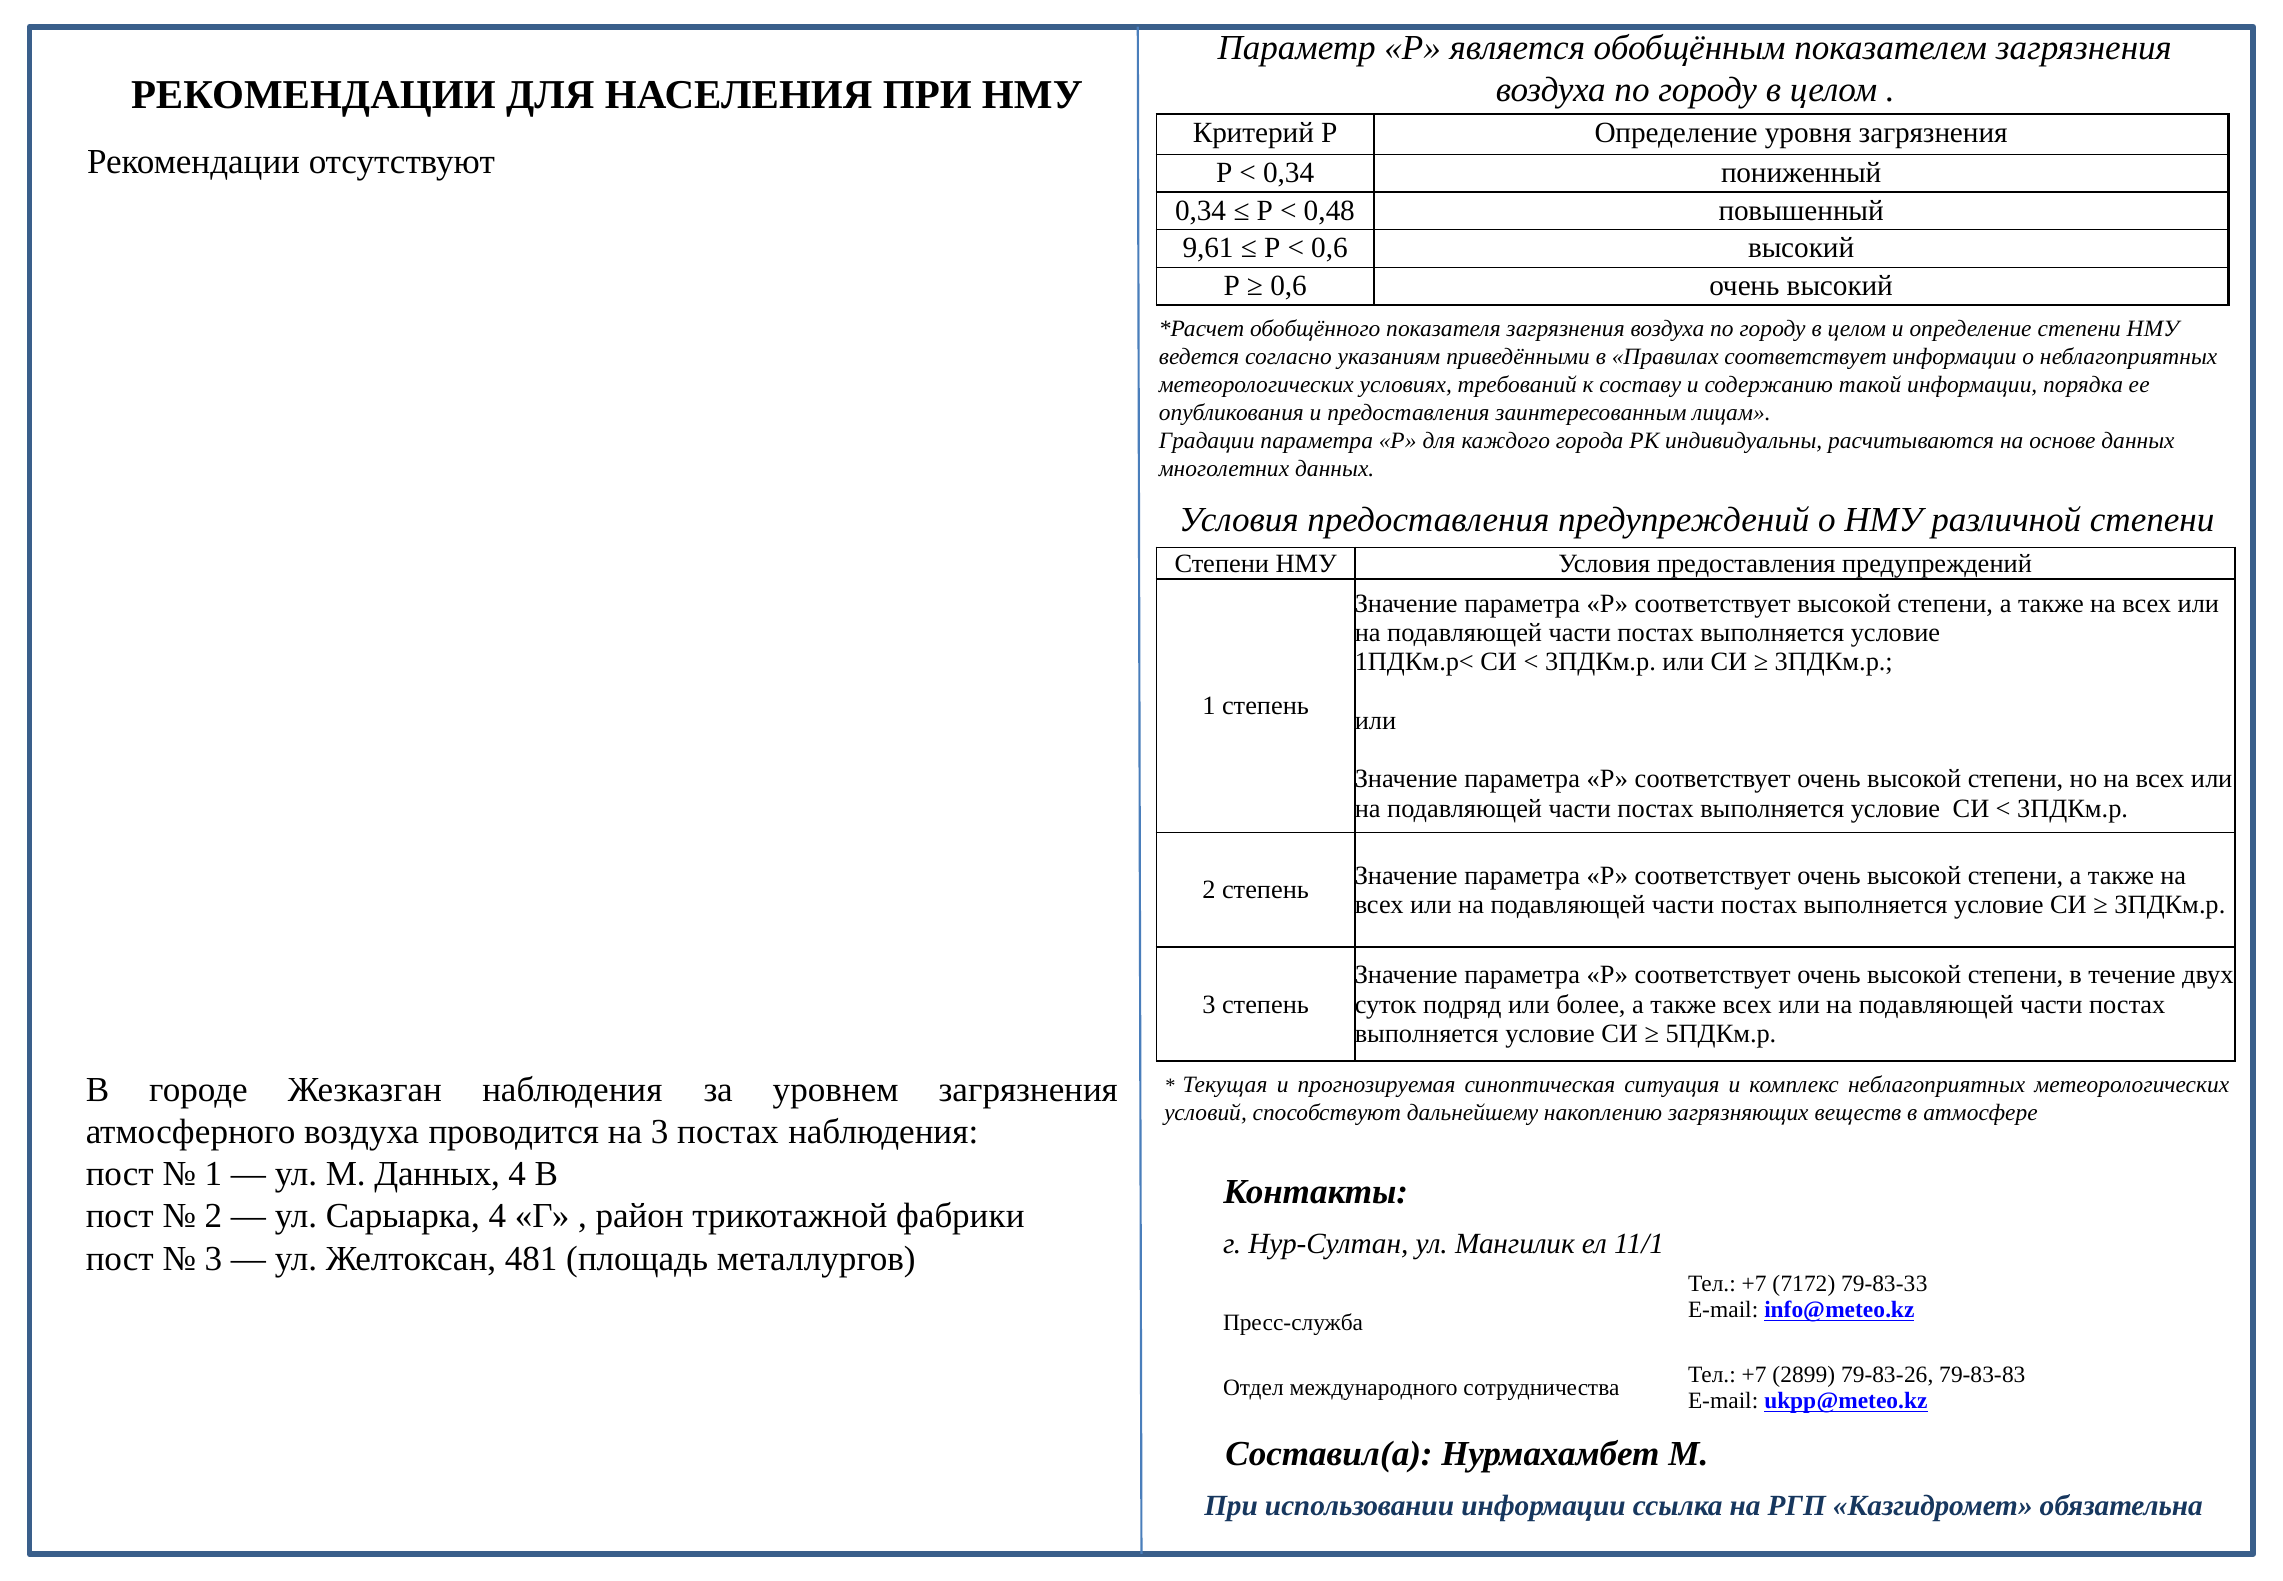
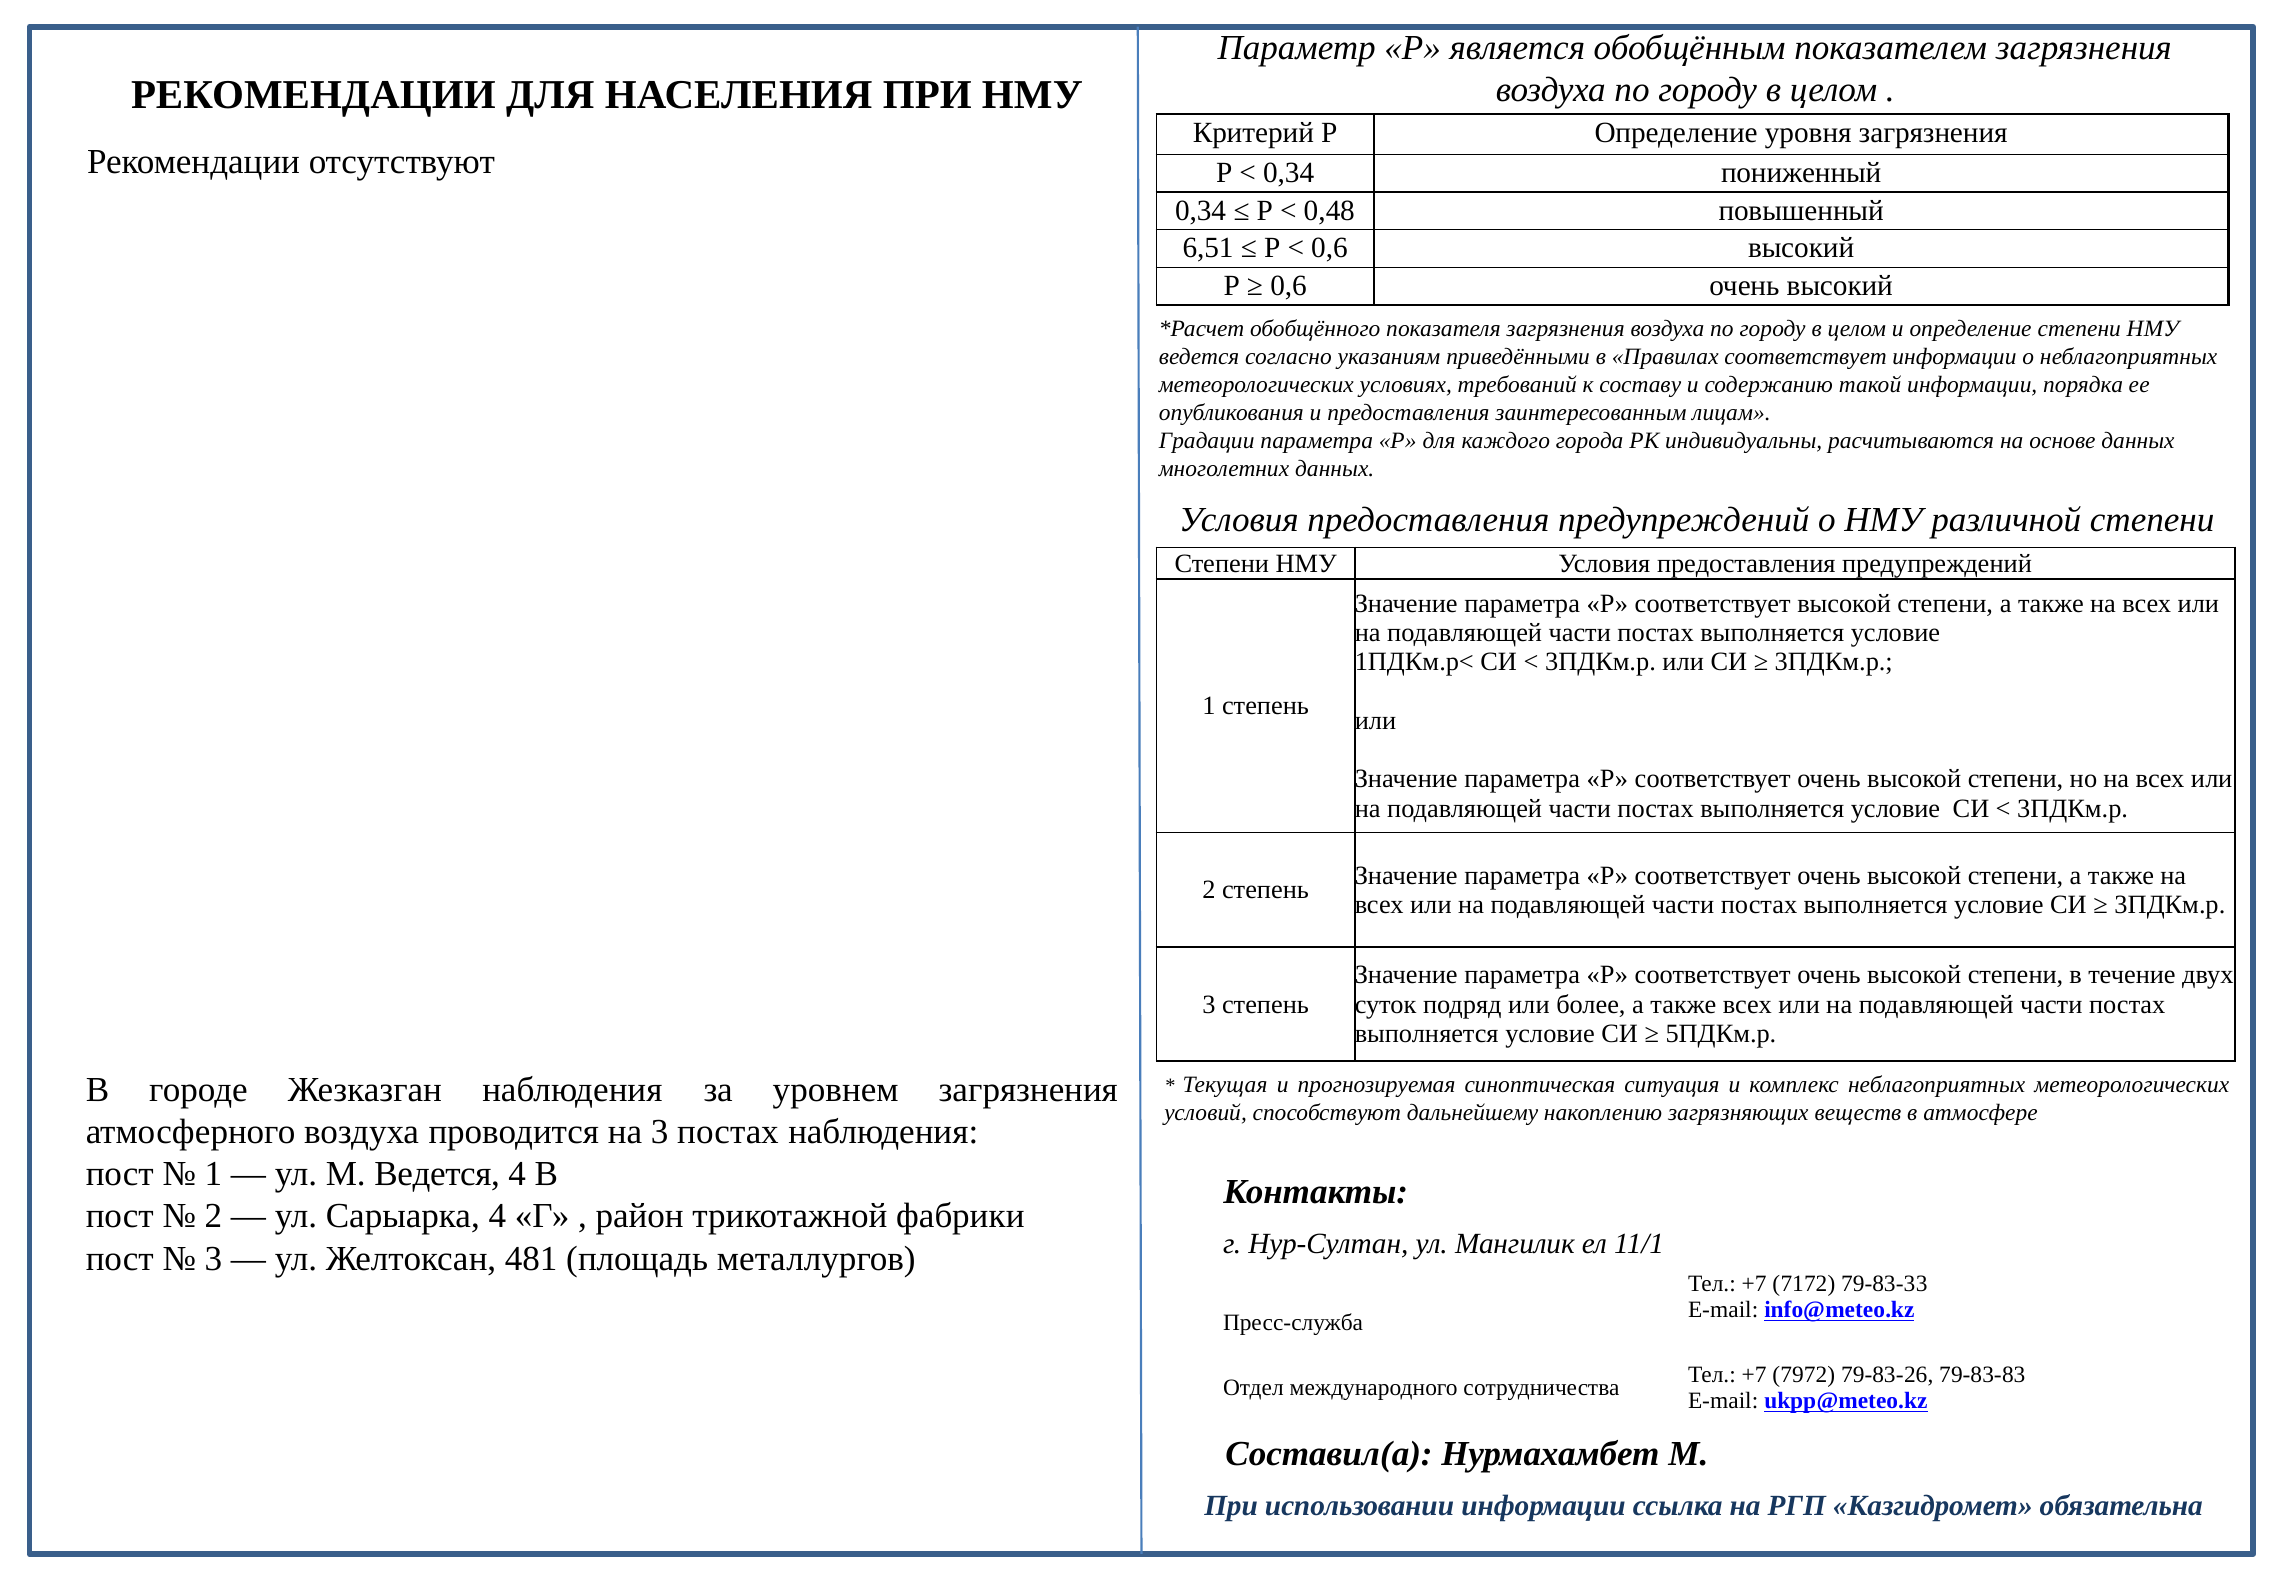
9,61: 9,61 -> 6,51 (1208, 248)
М Данных: Данных -> Ведется (437, 1174)
2899: 2899 -> 7972 (1804, 1375)
